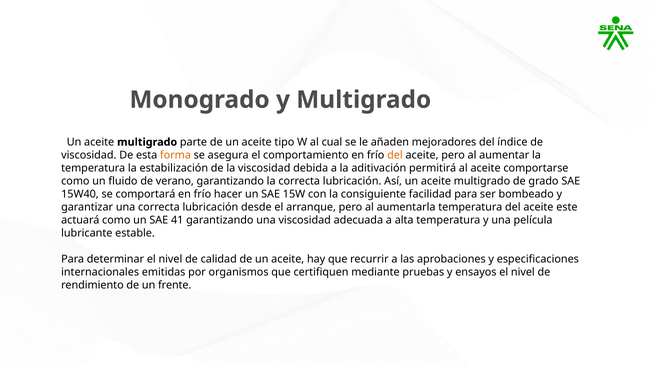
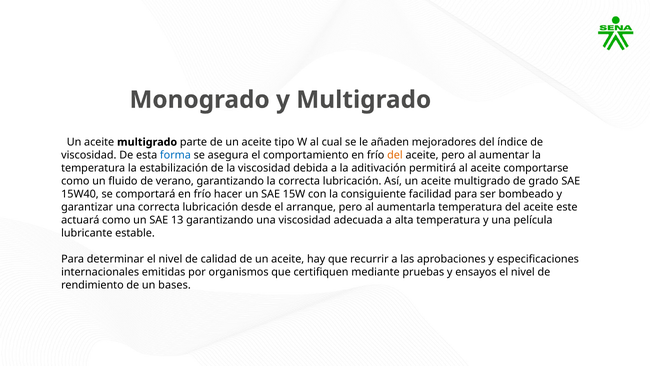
forma colour: orange -> blue (175, 155)
41: 41 -> 13 (177, 220)
frente: frente -> bases (175, 285)
